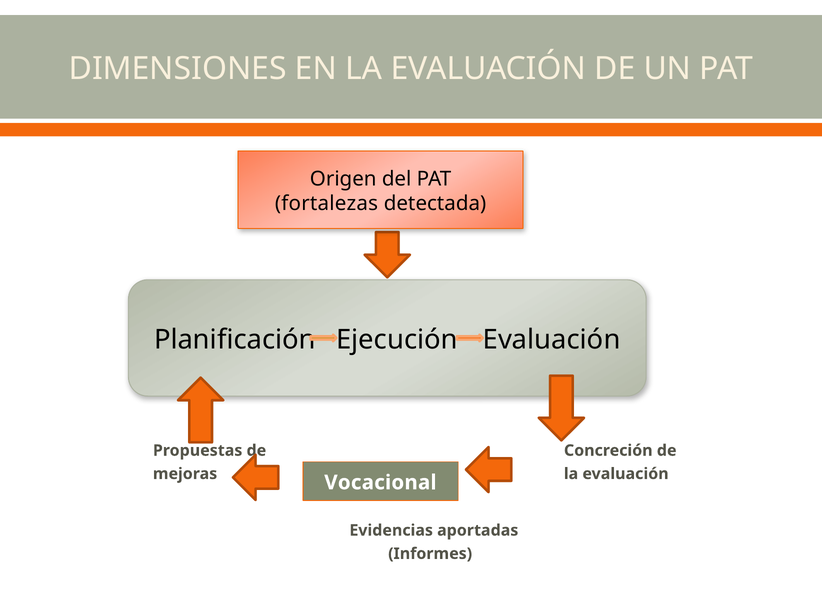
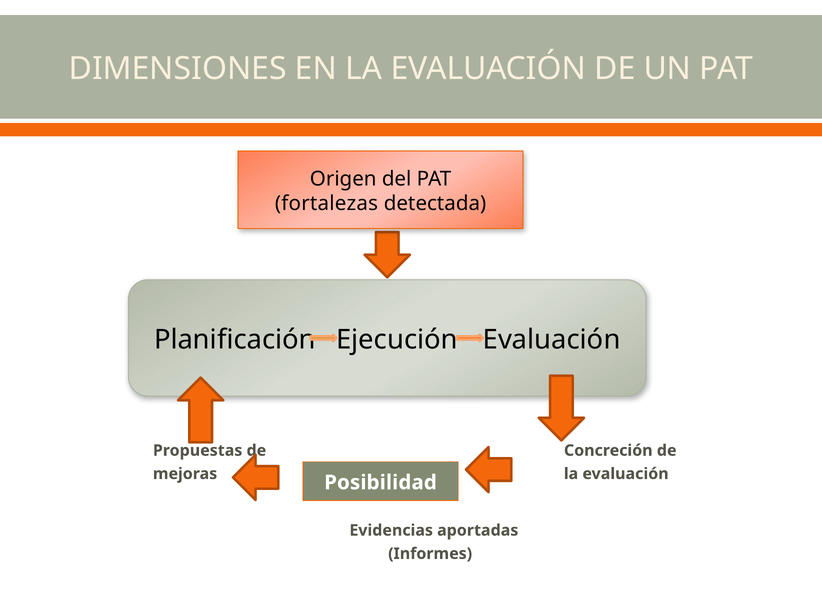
Vocacional: Vocacional -> Posibilidad (380, 483)
